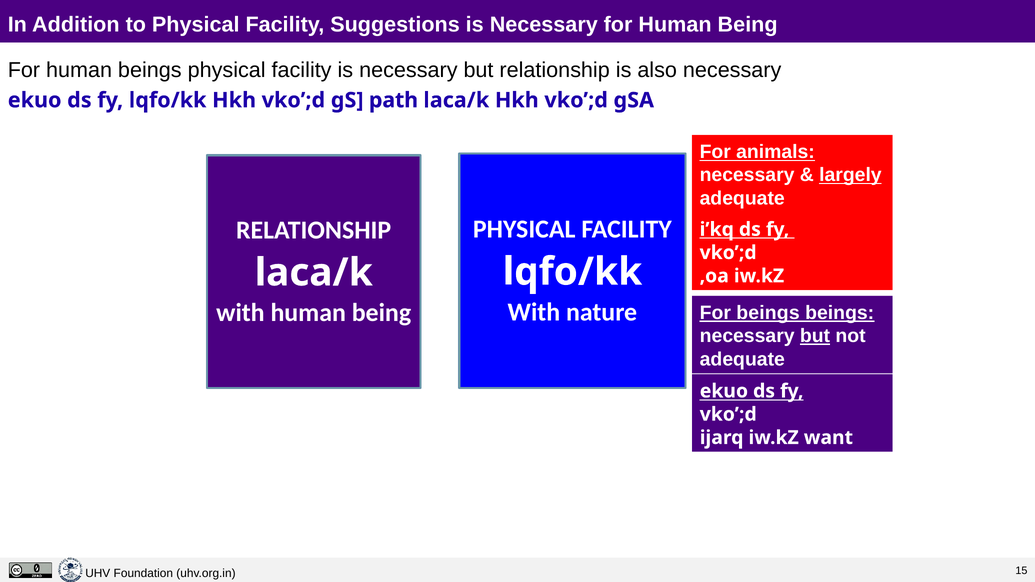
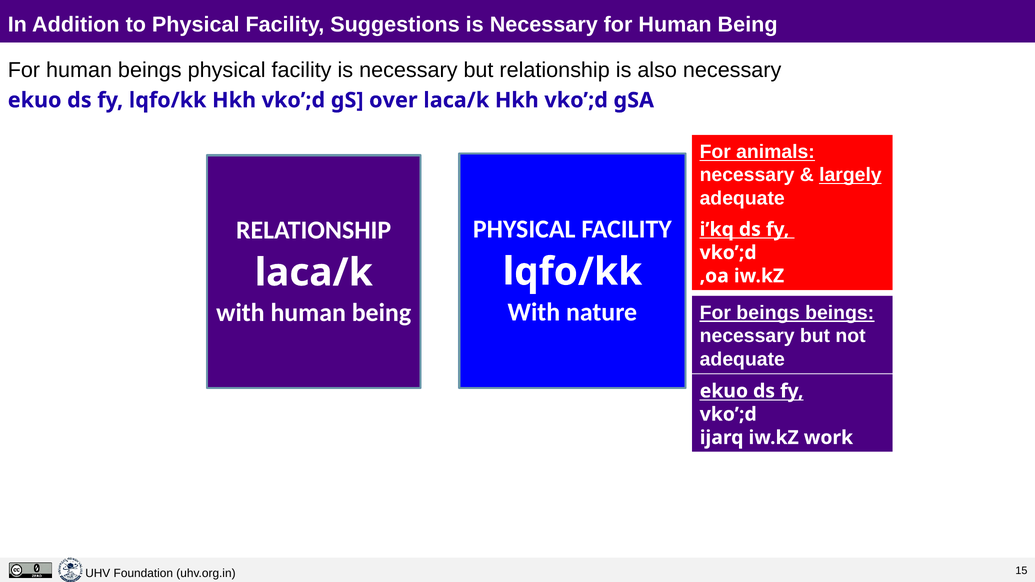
path: path -> over (393, 100)
but underline: present -> none (815, 336)
want: want -> work (828, 438)
